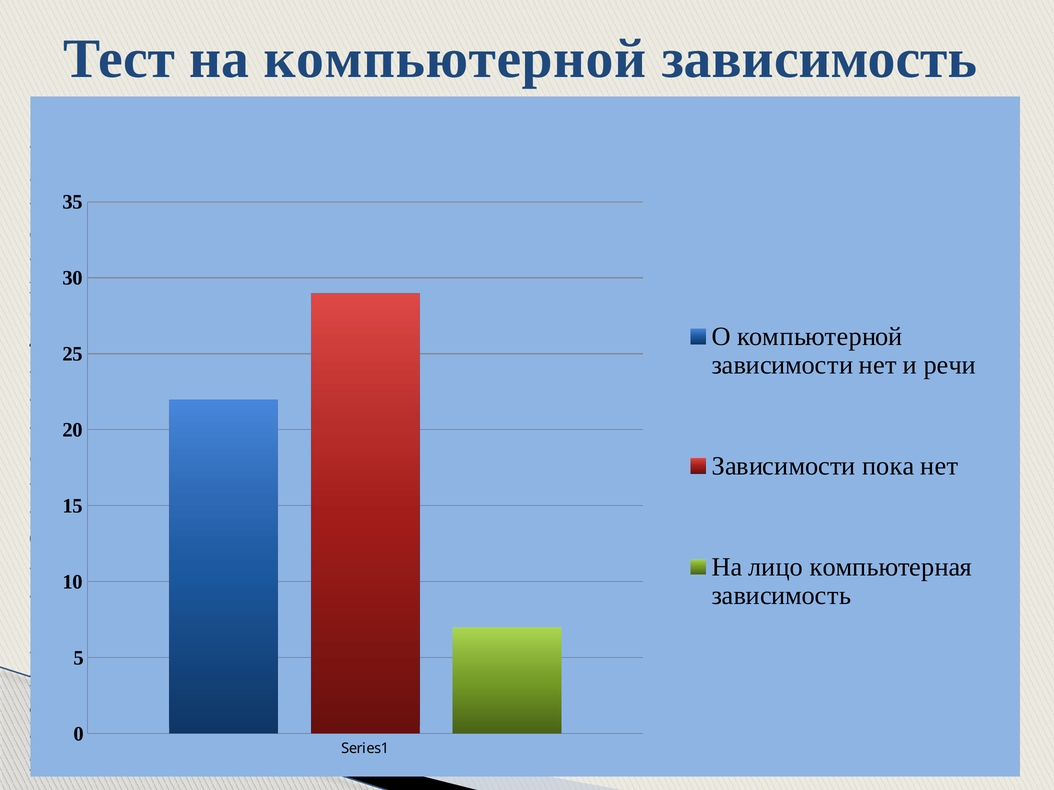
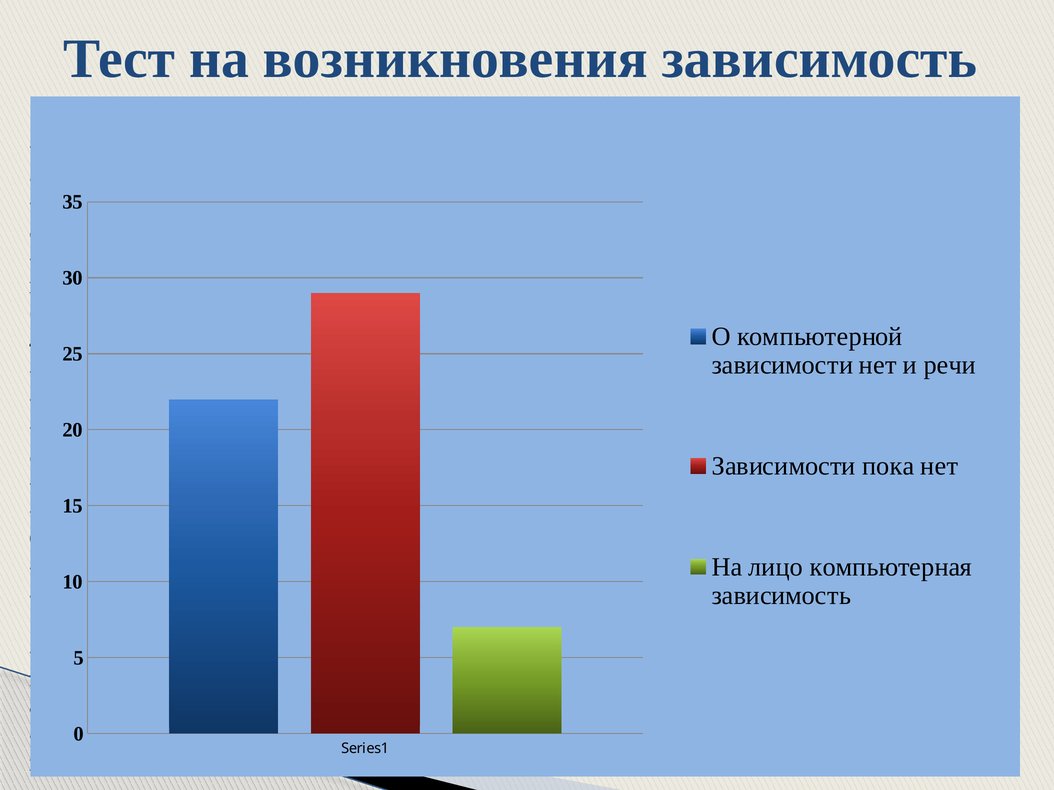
на компьютерной: компьютерной -> возникновения (455, 59)
